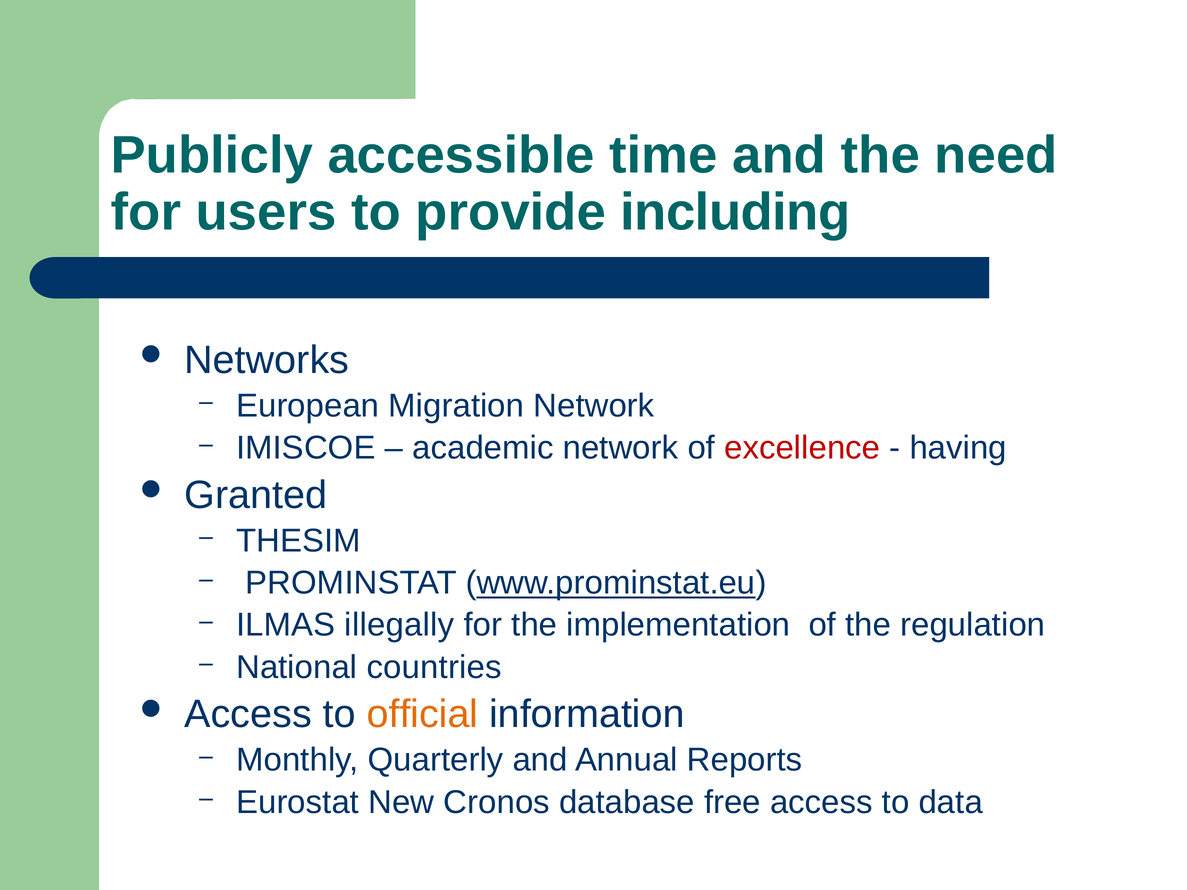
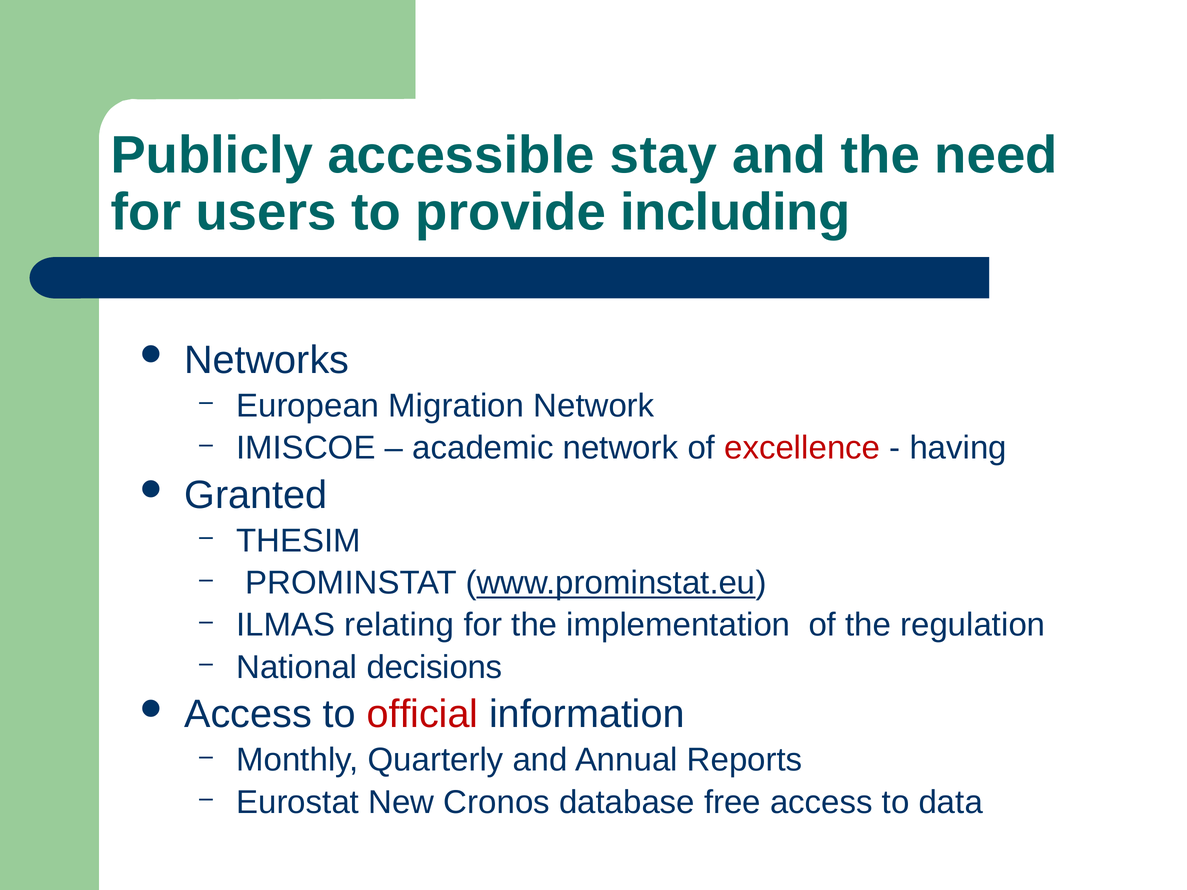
time: time -> stay (663, 155)
illegally: illegally -> relating (399, 625)
countries: countries -> decisions (434, 667)
official colour: orange -> red (423, 715)
